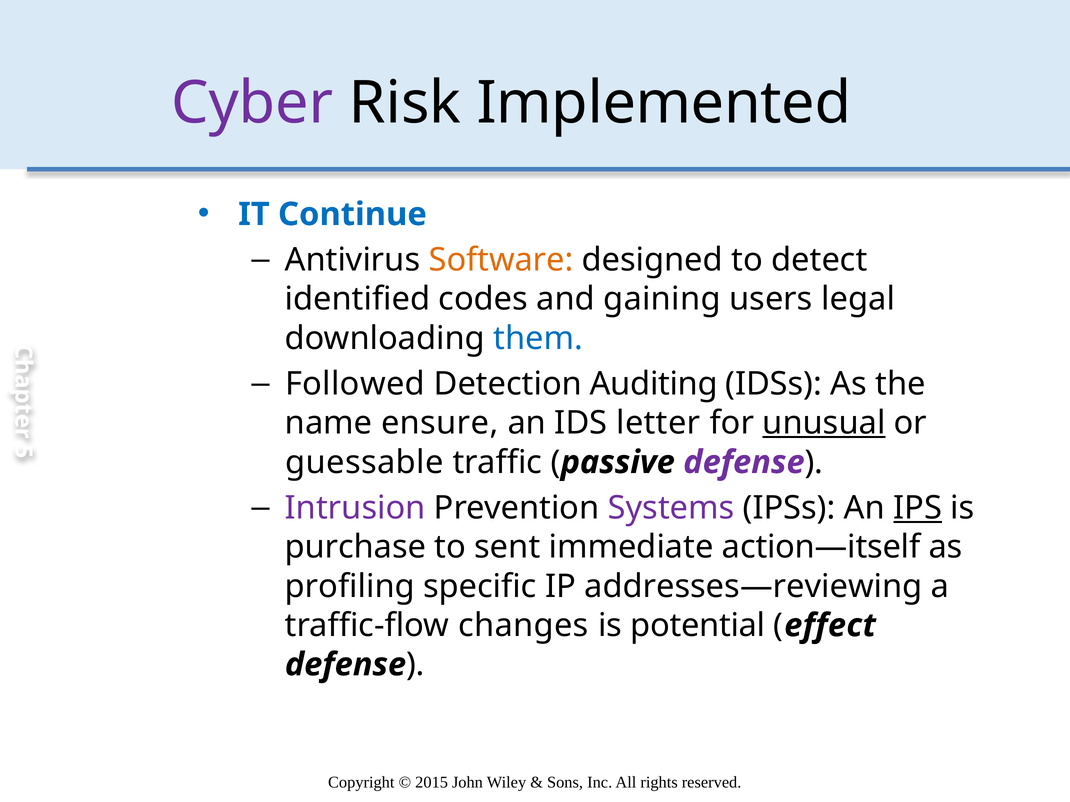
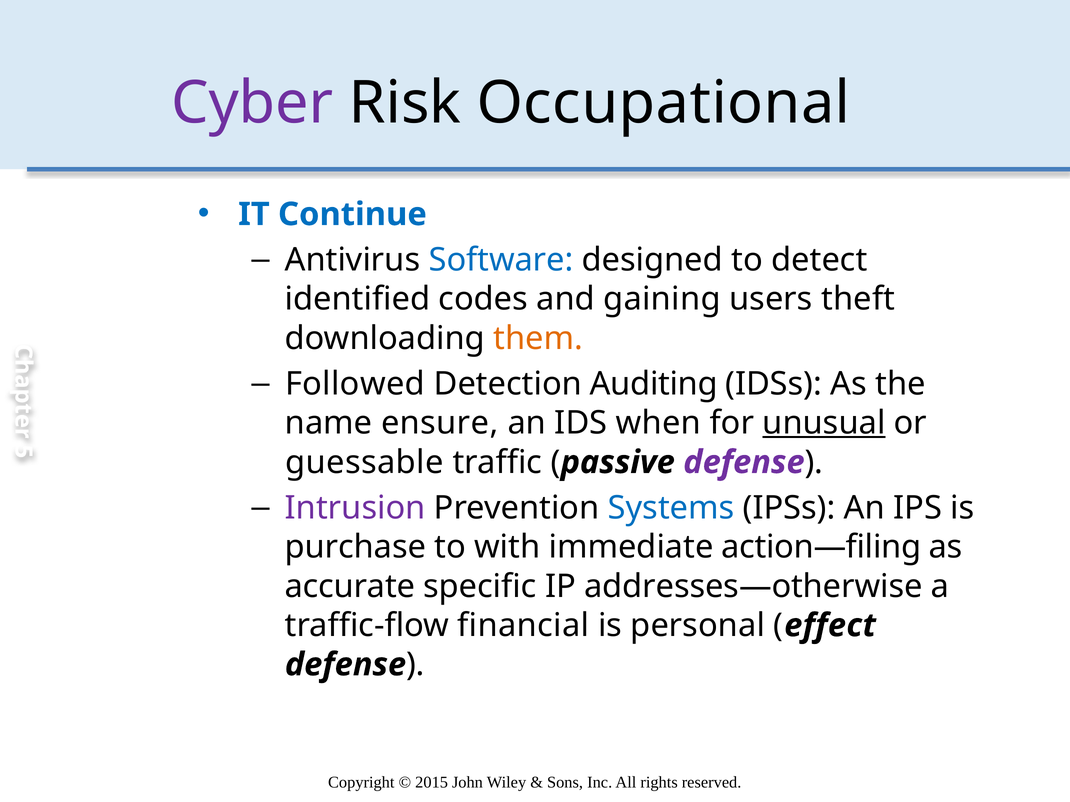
Implemented: Implemented -> Occupational (663, 103)
Software colour: orange -> blue (501, 260)
legal: legal -> theft (858, 299)
them colour: blue -> orange (538, 339)
letter: letter -> when (658, 423)
Systems colour: purple -> blue (671, 508)
IPS underline: present -> none (918, 508)
sent: sent -> with (507, 547)
action—itself: action—itself -> action—filing (821, 547)
profiling: profiling -> accurate (350, 587)
addresses—reviewing: addresses—reviewing -> addresses—otherwise (753, 587)
changes: changes -> financial (523, 626)
potential: potential -> personal (698, 626)
